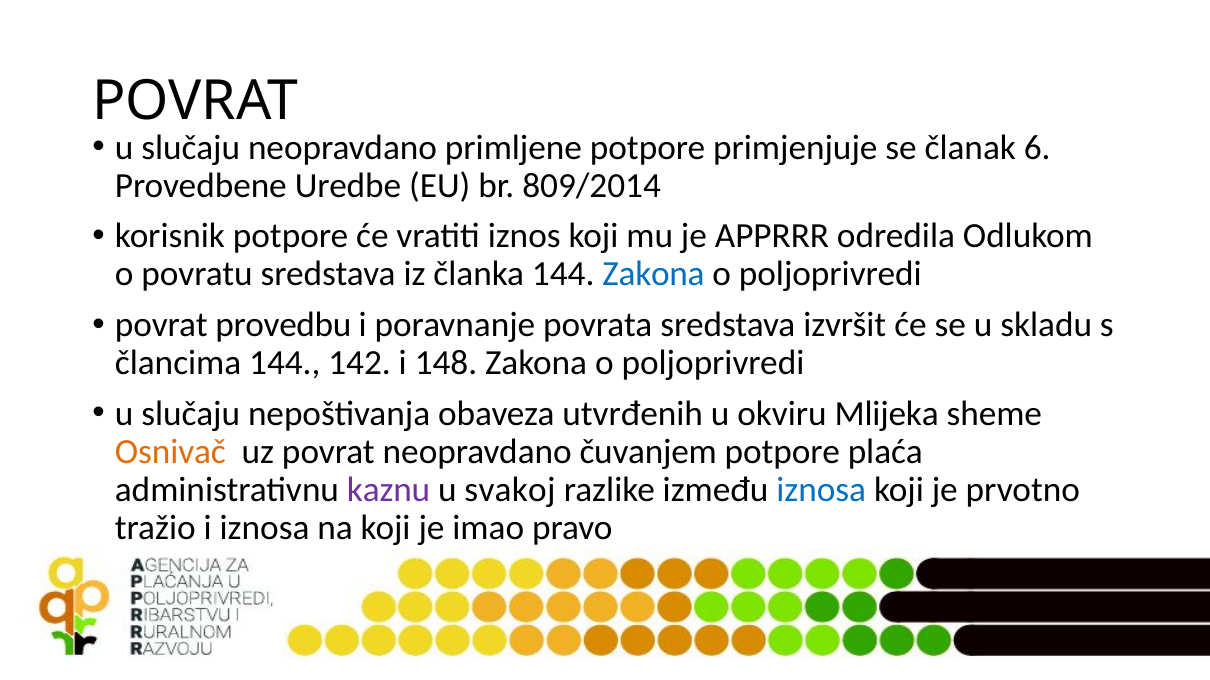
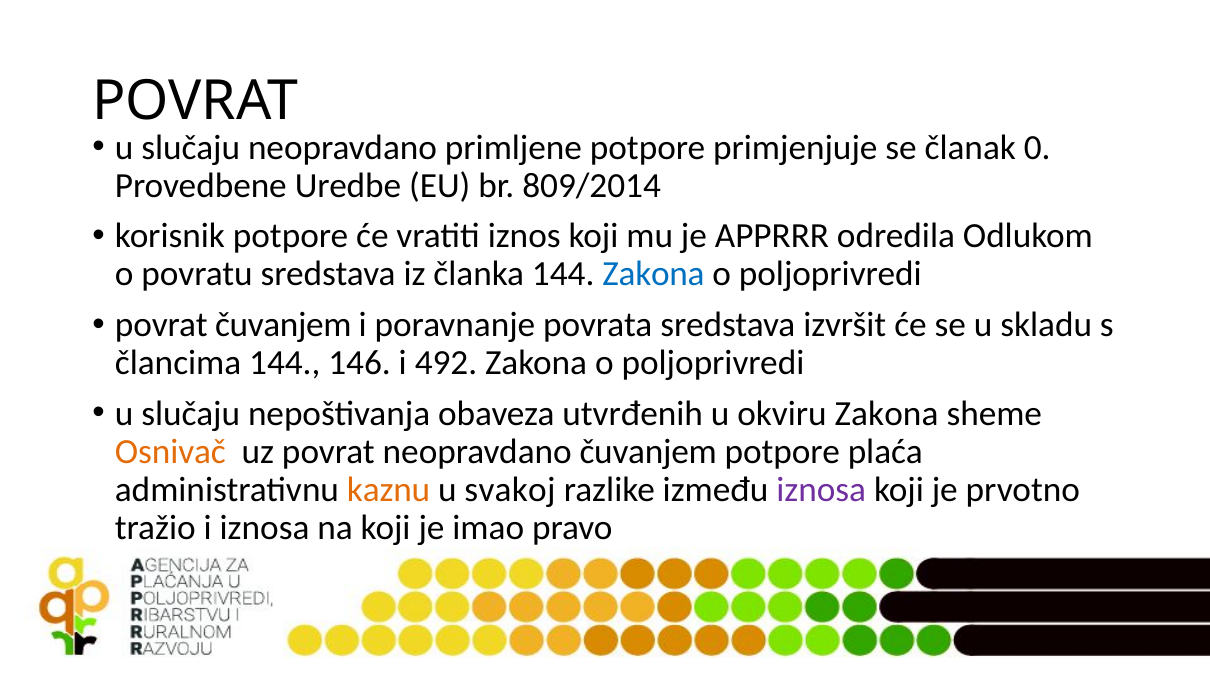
6: 6 -> 0 (1037, 148)
povrat provedbu: provedbu -> čuvanjem (283, 325)
142: 142 -> 146 (360, 363)
148: 148 -> 492 (446, 363)
okviru Mlijeka: Mlijeka -> Zakona (887, 414)
kaznu colour: purple -> orange (389, 490)
iznosa colour: blue -> purple (821, 490)
